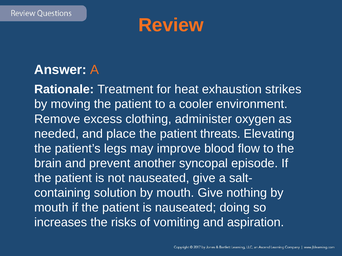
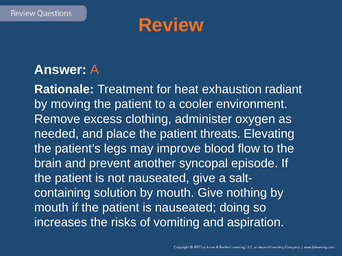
strikes: strikes -> radiant (283, 90)
